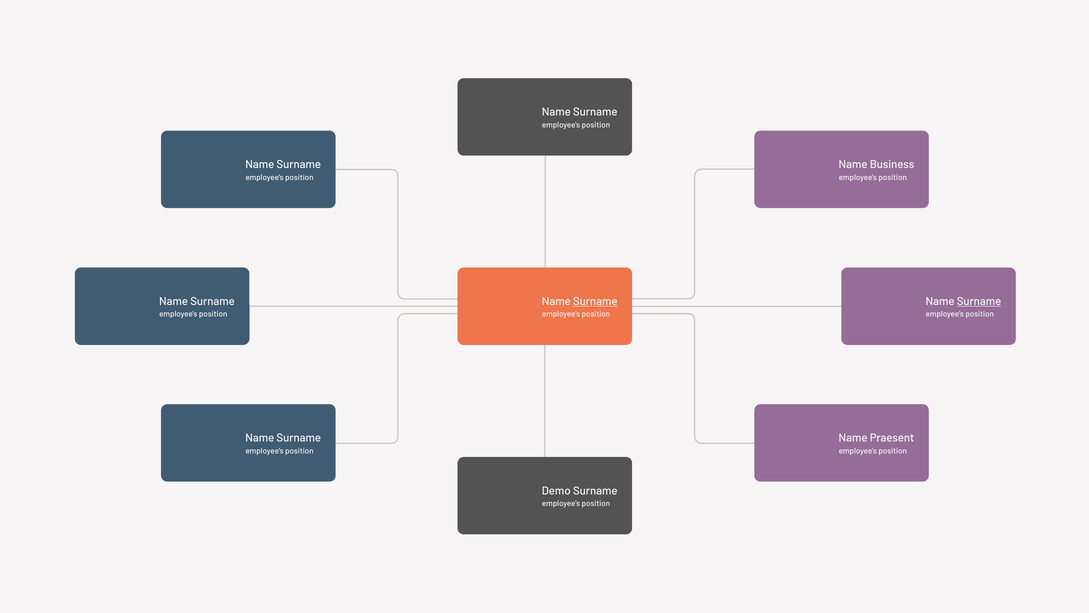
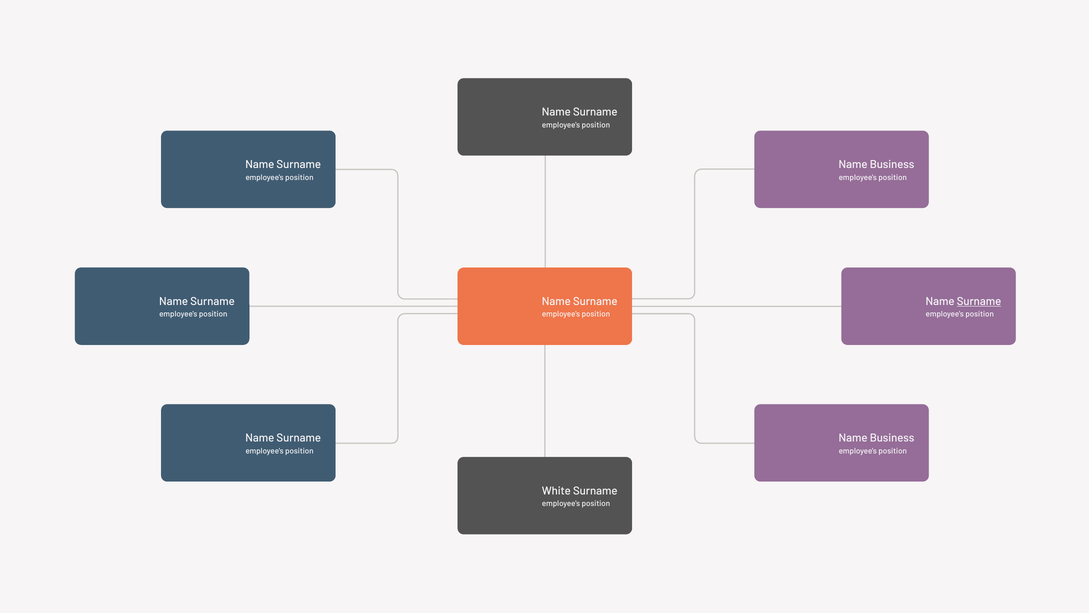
Surname underline: present -> none (595, 301)
Praesent: Praesent -> Business (892, 438)
Demo: Demo -> White (556, 491)
